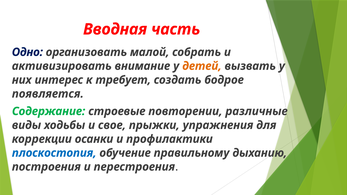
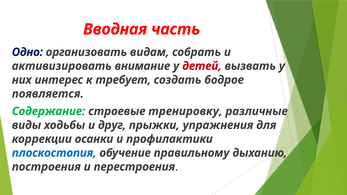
малой: малой -> видам (150, 52)
детей colour: orange -> red (202, 66)
повторении: повторении -> тренировку (185, 111)
свое: свое -> друг (112, 125)
